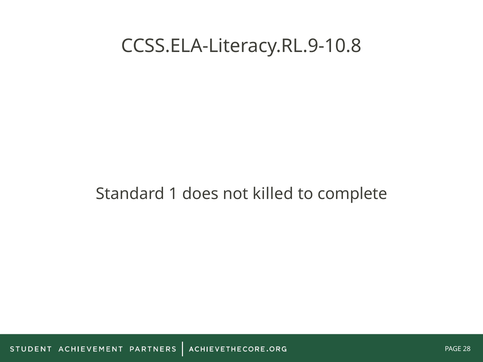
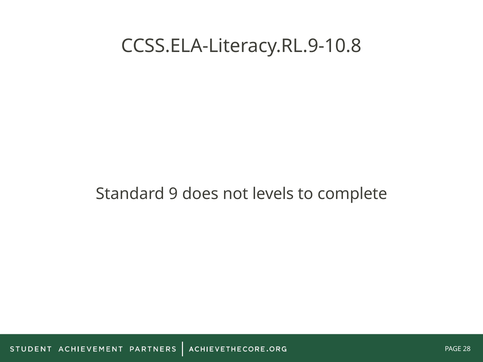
1: 1 -> 9 (173, 194)
killed: killed -> levels (273, 194)
